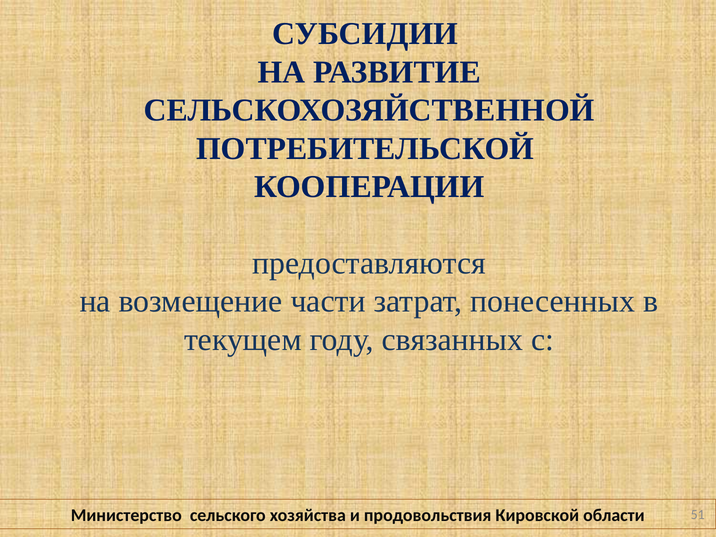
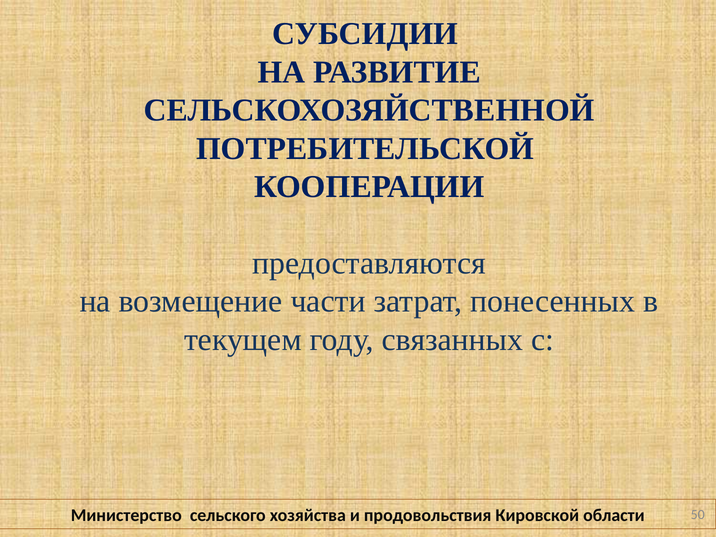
51: 51 -> 50 (698, 515)
